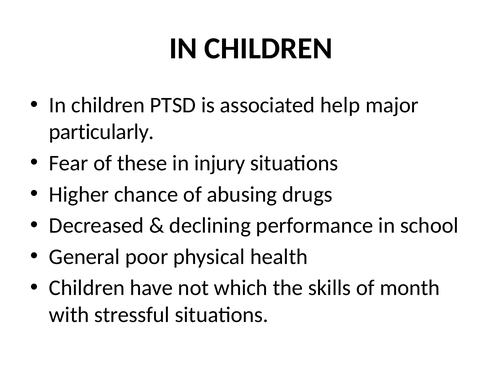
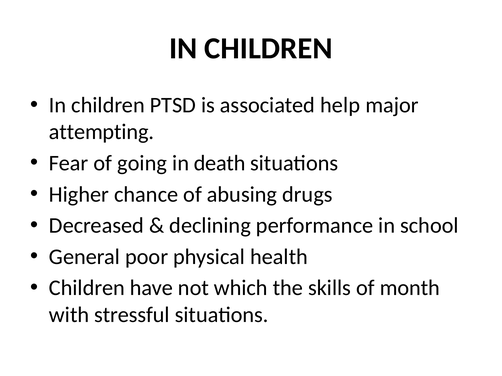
particularly: particularly -> attempting (101, 132)
these: these -> going (142, 163)
injury: injury -> death (220, 163)
